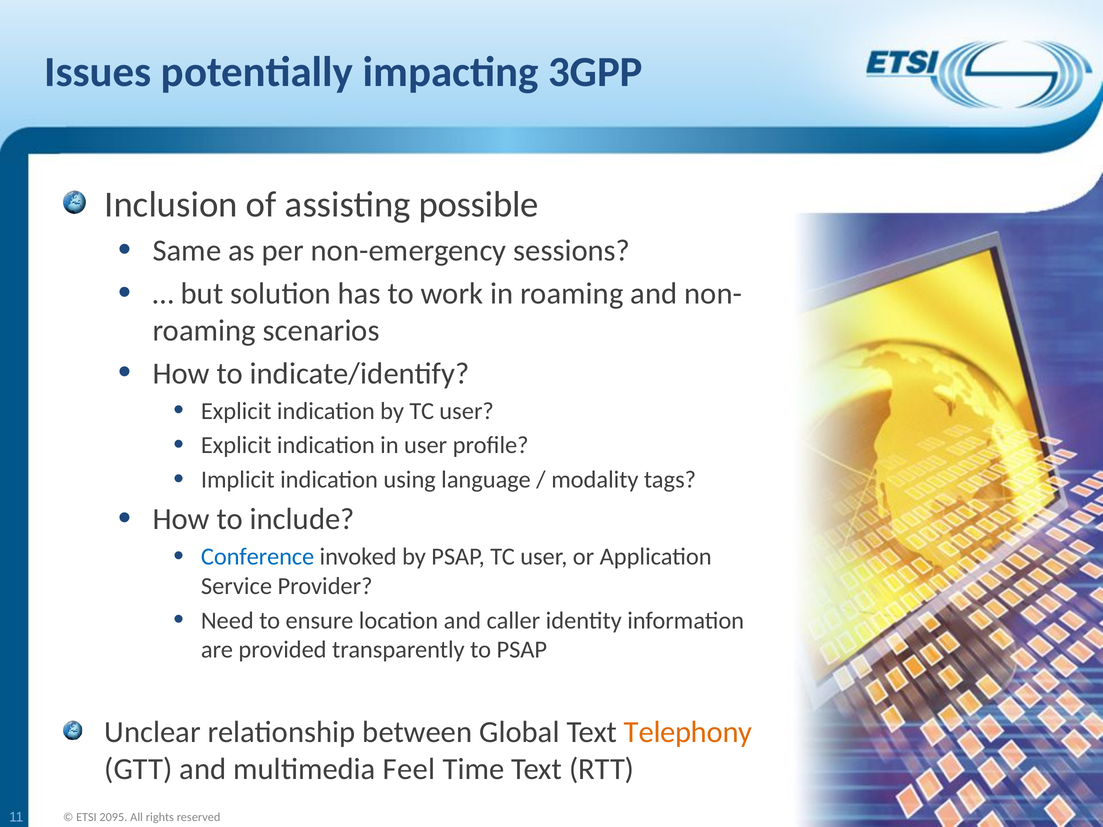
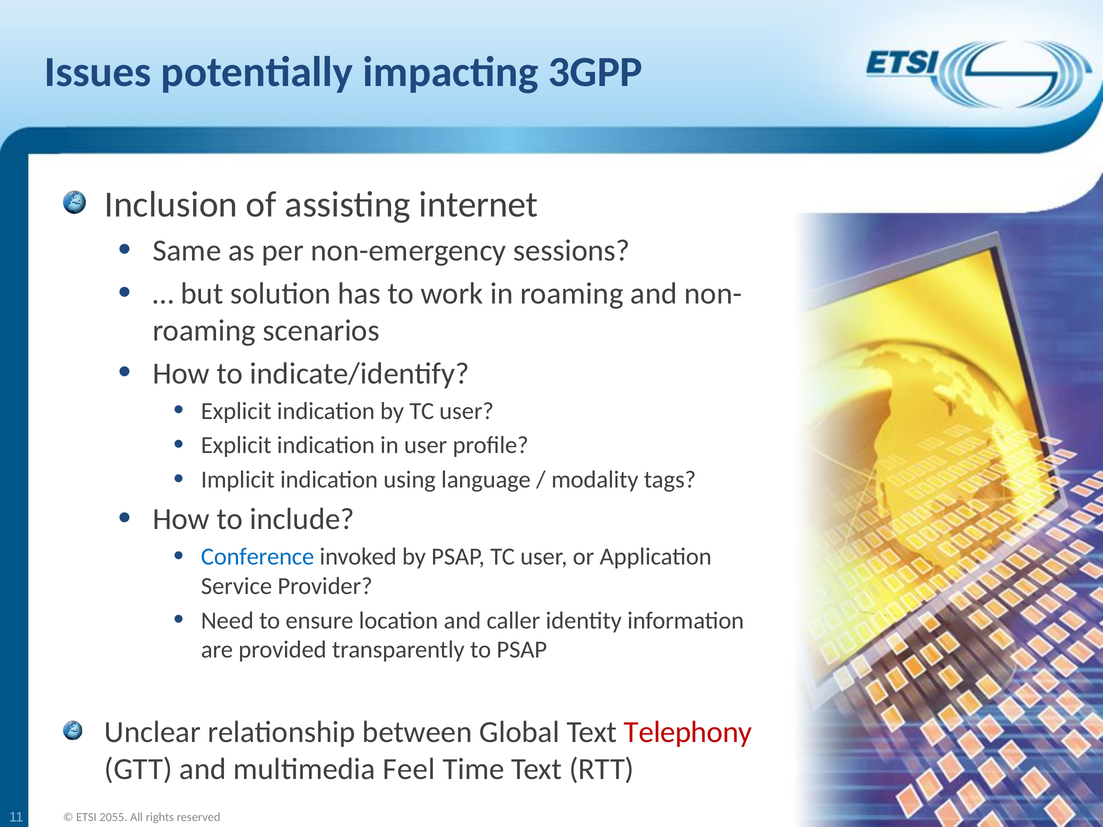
possible: possible -> internet (479, 205)
Telephony colour: orange -> red (688, 733)
2095: 2095 -> 2055 (113, 818)
